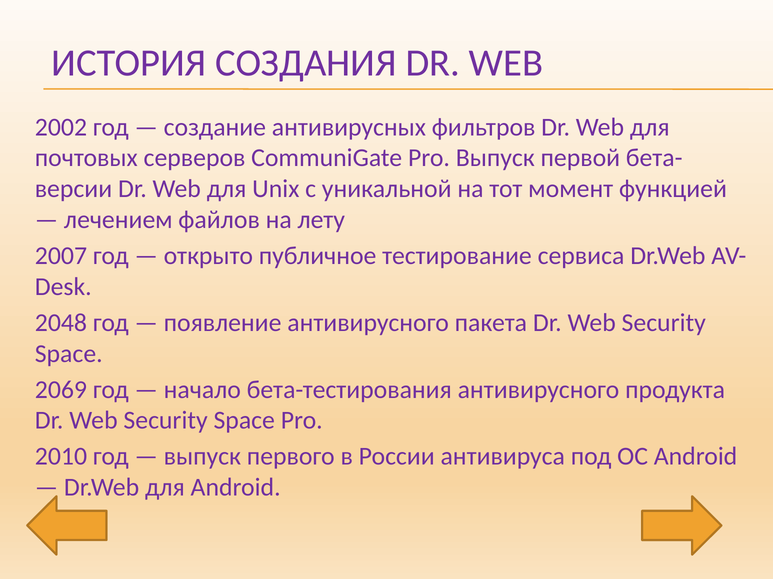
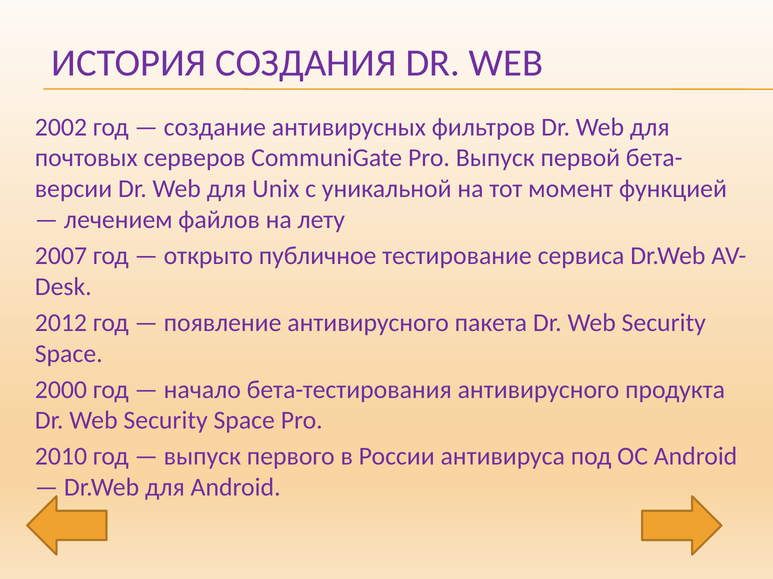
2048: 2048 -> 2012 (61, 323)
2069: 2069 -> 2000 (61, 390)
